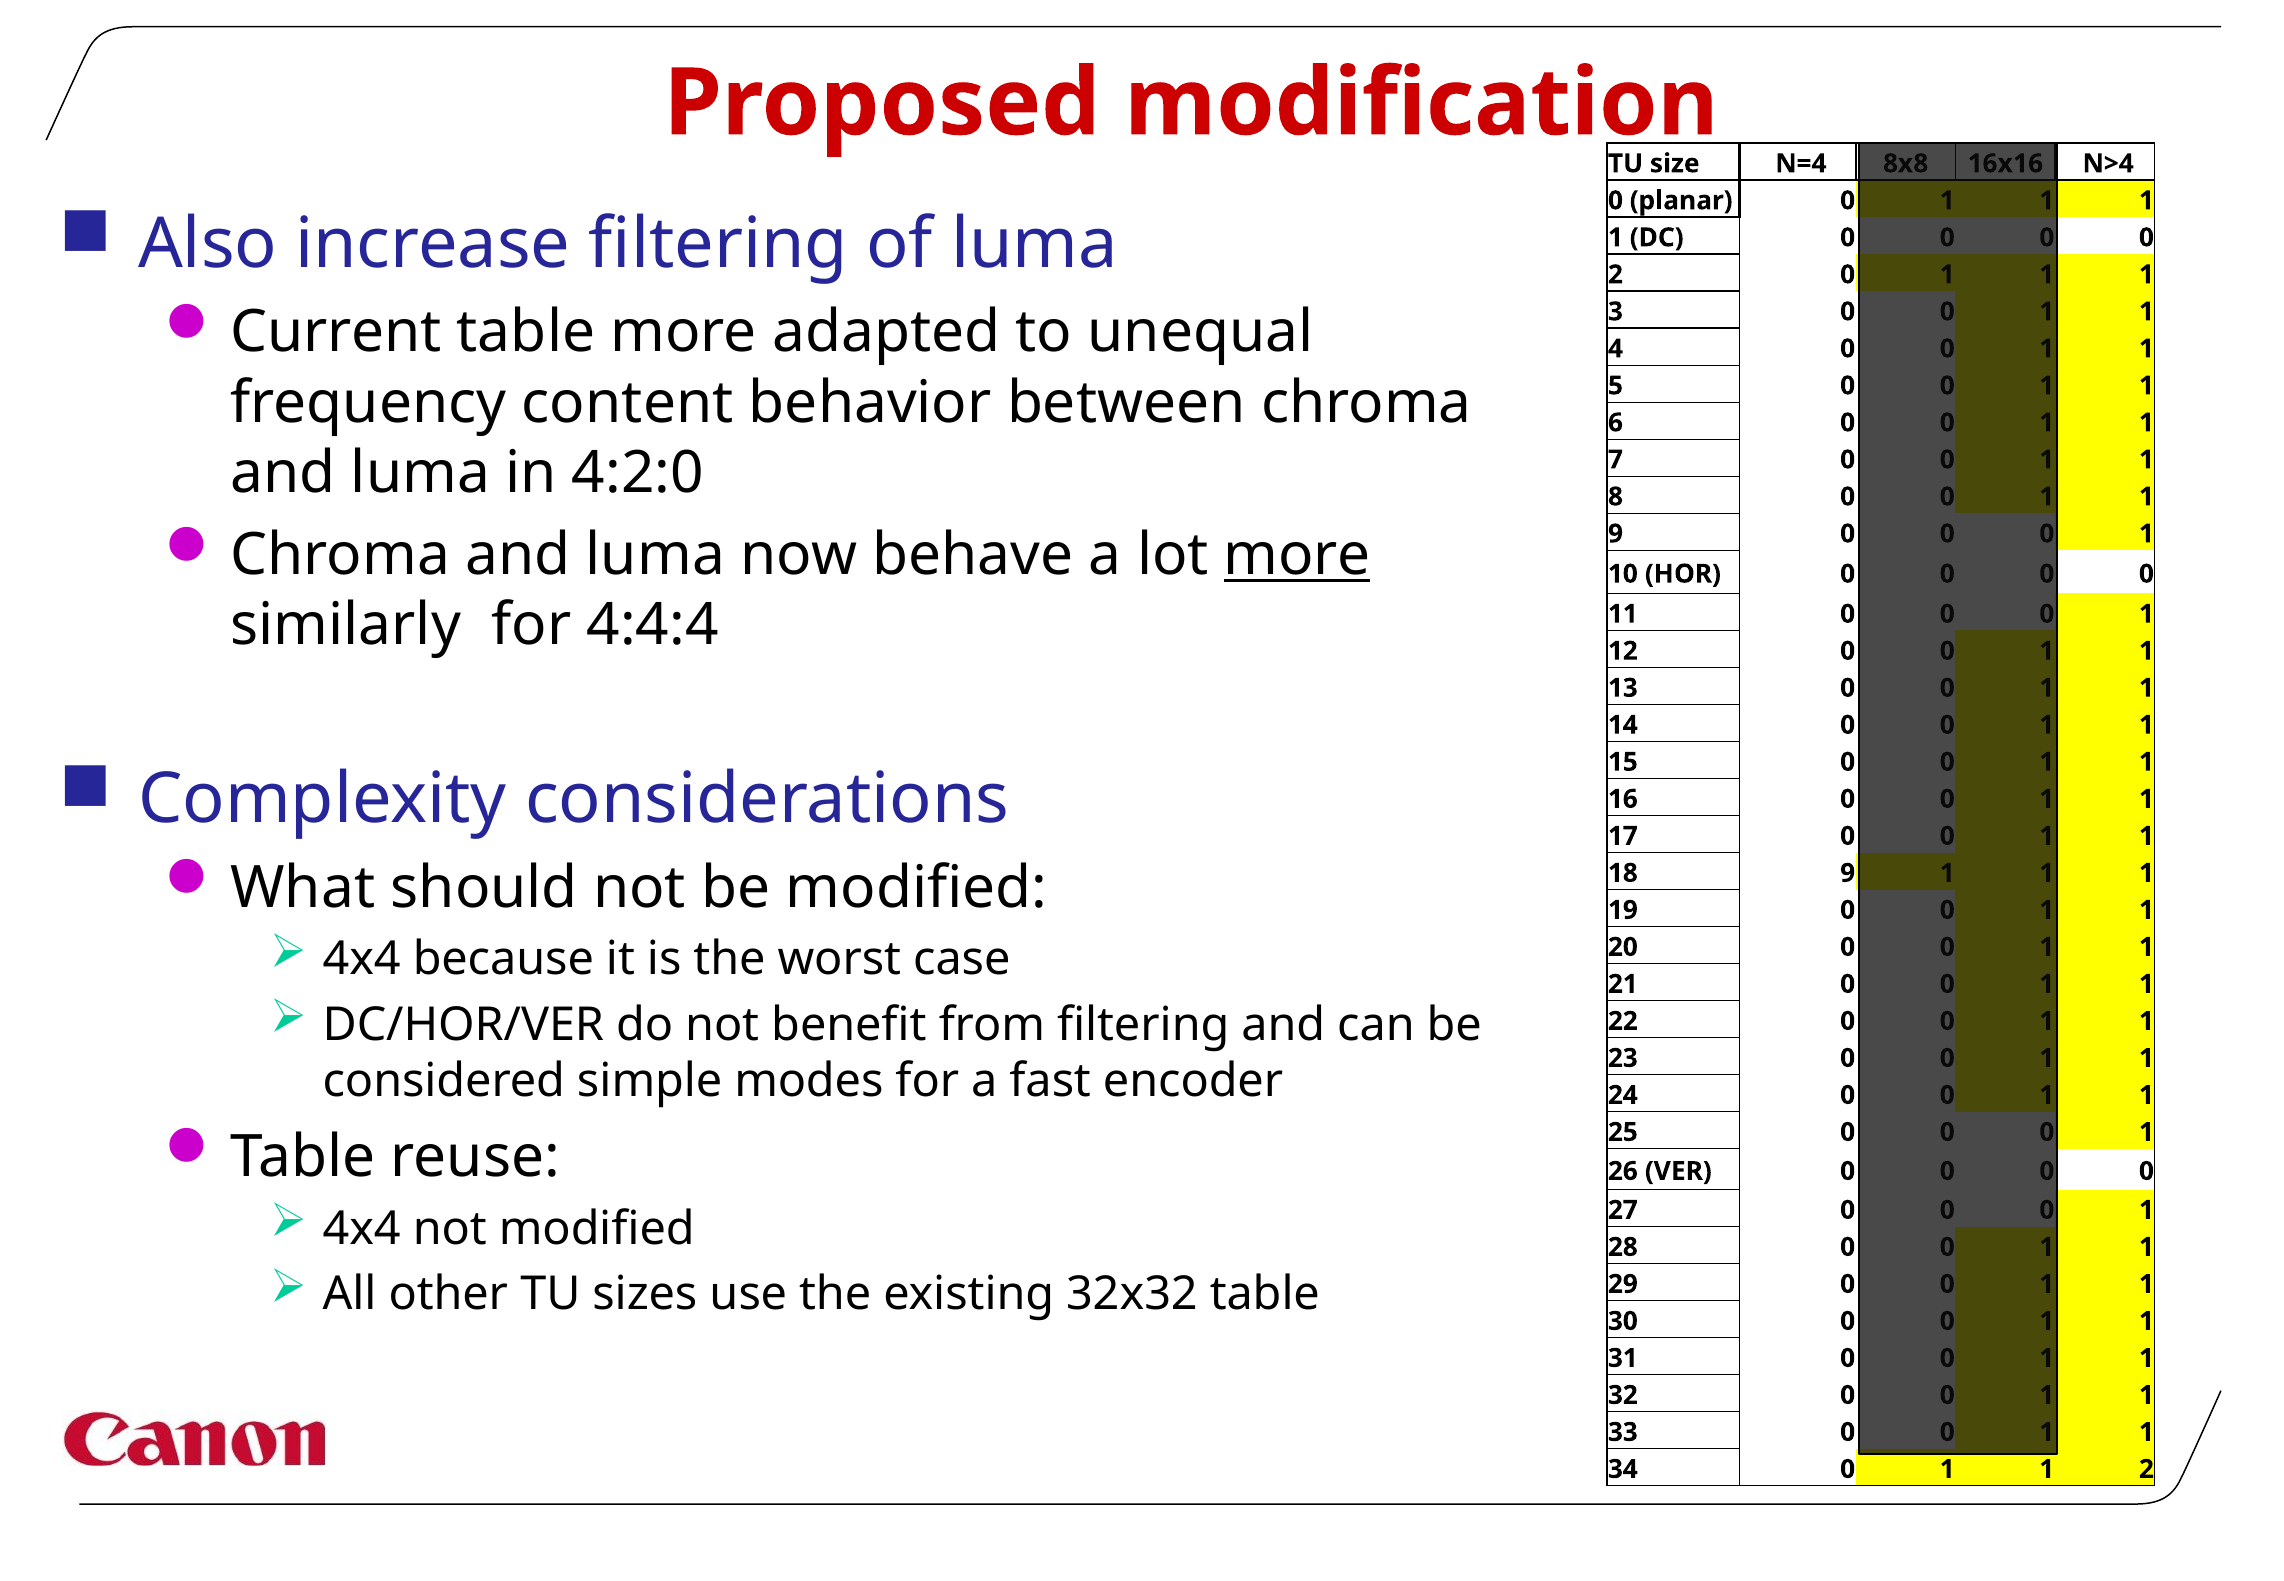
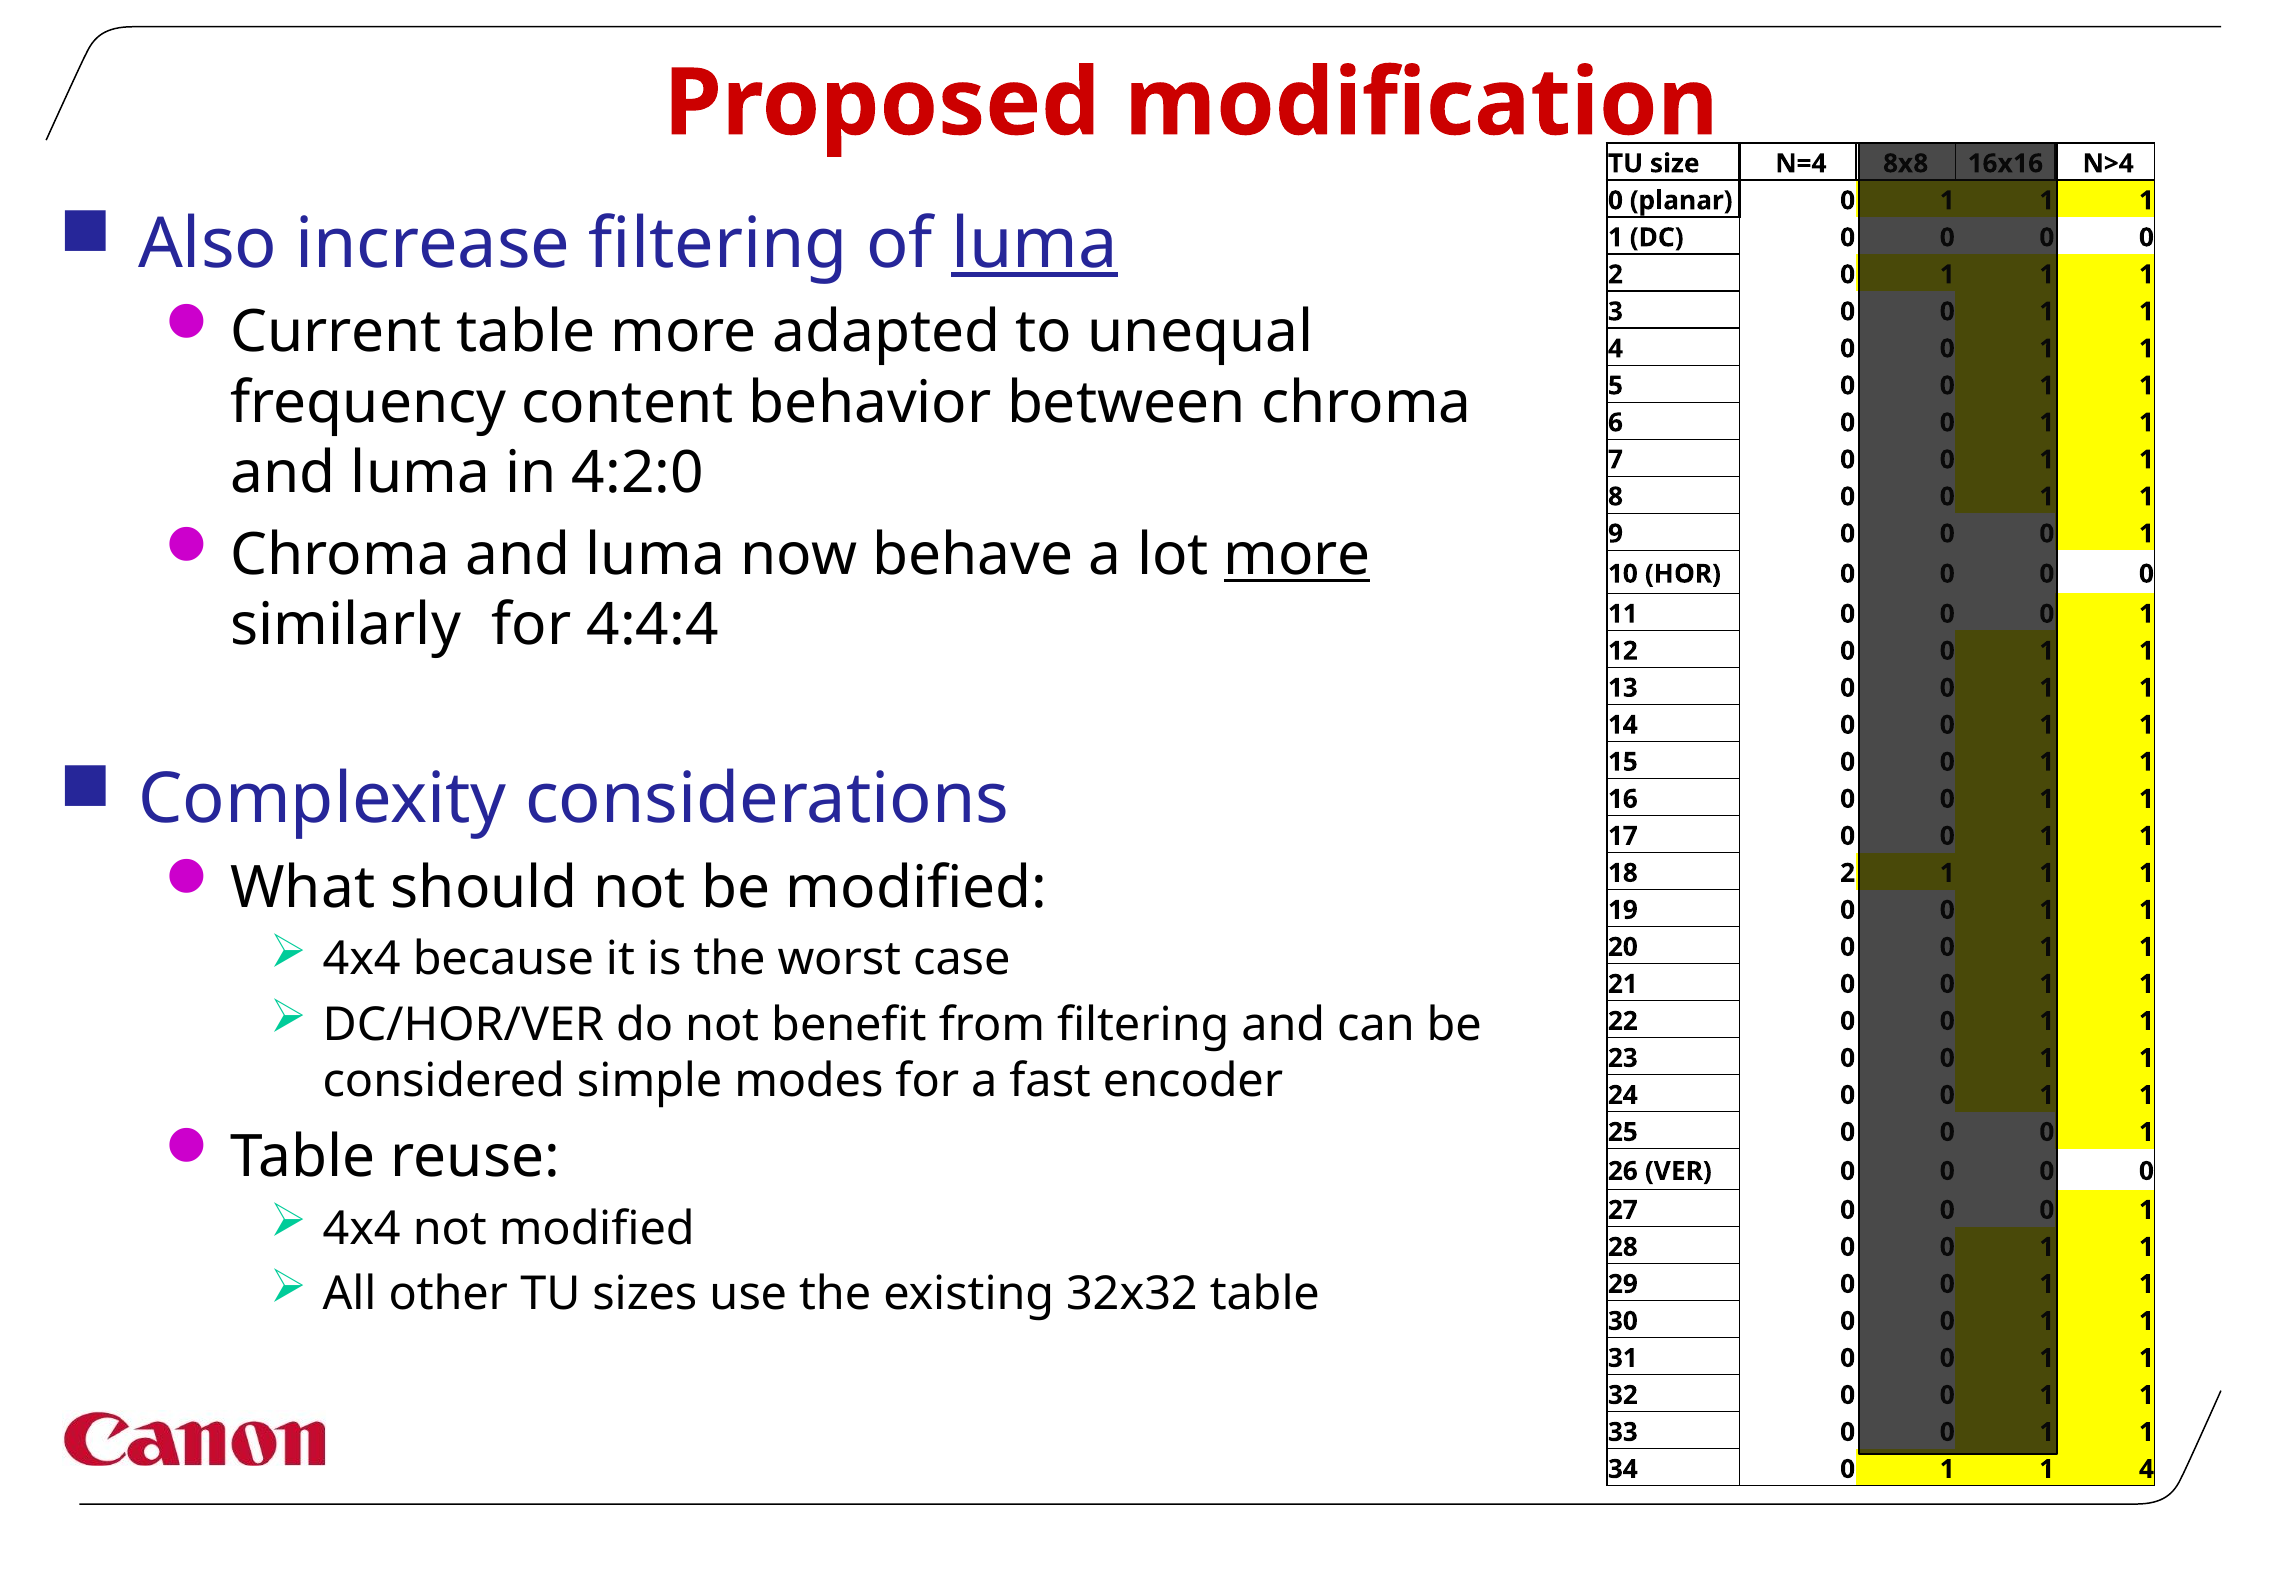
luma underline: none -> present (1034, 244)
18 9: 9 -> 2 (1848, 873)
2: 2 -> 4 (2146, 1469)
